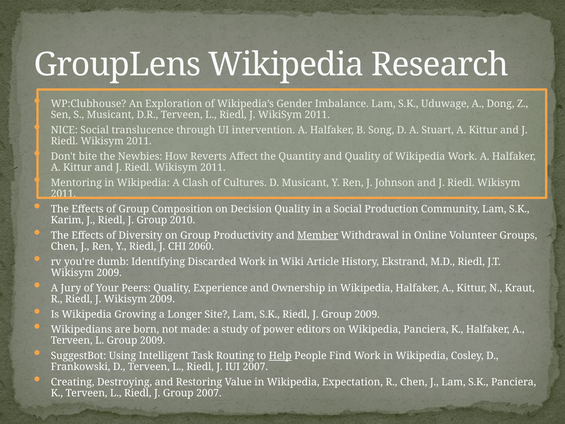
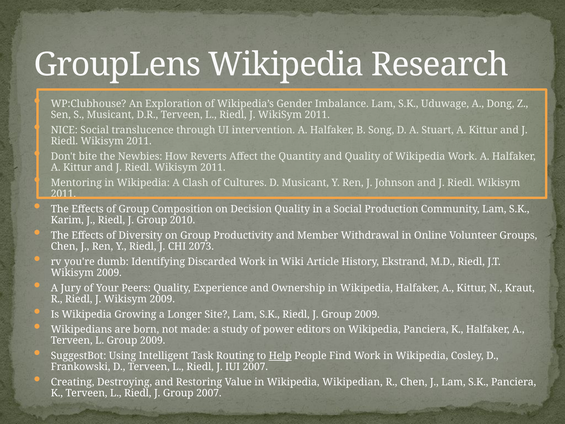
Member underline: present -> none (318, 235)
2060: 2060 -> 2073 (201, 246)
Expectation: Expectation -> Wikipedian (352, 382)
